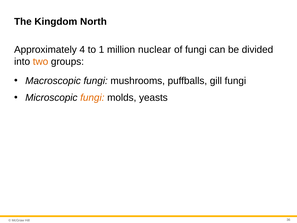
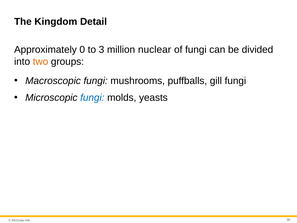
North: North -> Detail (94, 22)
4: 4 -> 0 (82, 50)
1: 1 -> 3 (101, 50)
fungi colour: orange -> blue (92, 98)
